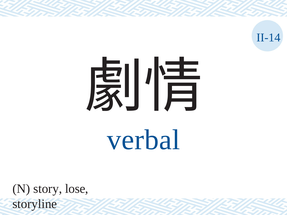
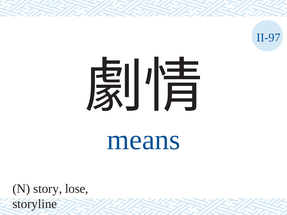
II-14: II-14 -> II-97 (268, 38)
verbal: verbal -> means (144, 140)
